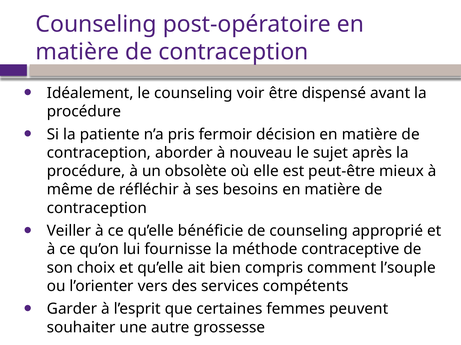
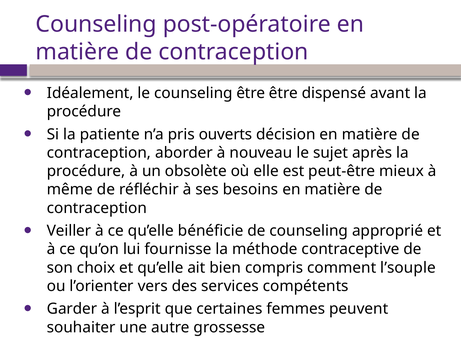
counseling voir: voir -> être (251, 93)
fermoir: fermoir -> ouverts (226, 135)
